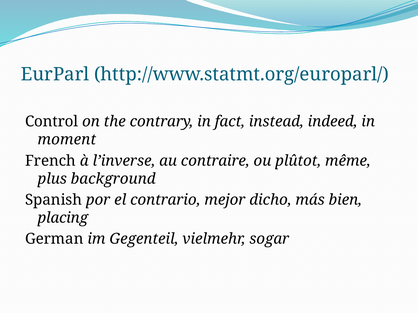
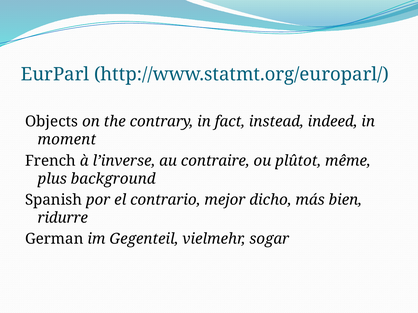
Control: Control -> Objects (52, 122)
placing: placing -> ridurre (63, 218)
